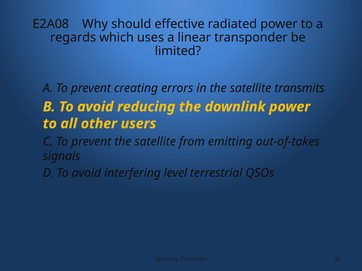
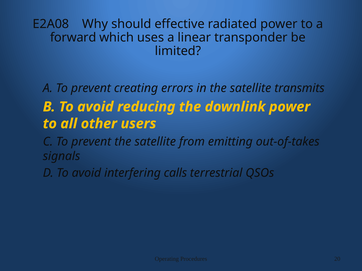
regards: regards -> forward (73, 38)
level: level -> calls (175, 173)
